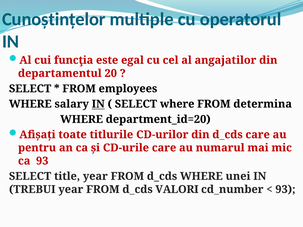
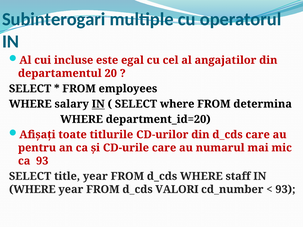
Cunoștințelor: Cunoștințelor -> Subinterogari (54, 19)
funcţia: funcţia -> incluse (74, 60)
unei: unei -> staff (238, 176)
TREBUI: TREBUI -> WHERE (32, 190)
